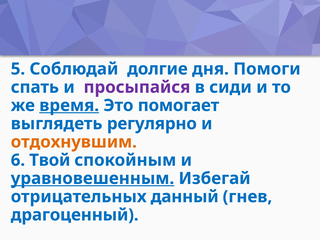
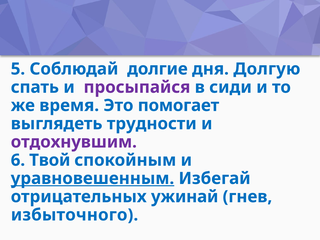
Помоги: Помоги -> Долгую (267, 69)
время underline: present -> none (69, 105)
регулярно: регулярно -> трудности (152, 124)
отдохнувшим colour: orange -> purple (74, 142)
данный: данный -> ужинай (185, 197)
драгоценный: драгоценный -> избыточного (75, 215)
